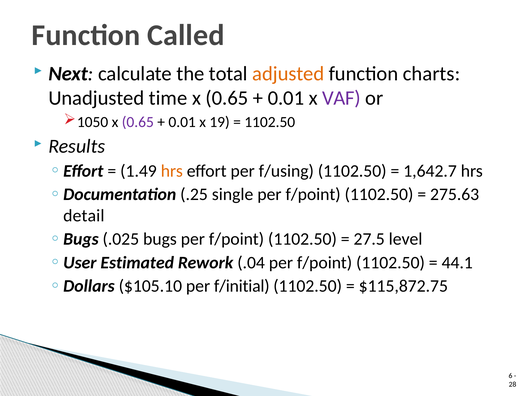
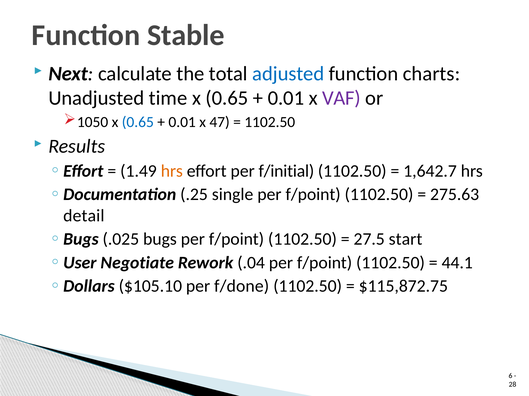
Called: Called -> Stable (186, 35)
adjusted colour: orange -> blue (288, 74)
0.65 colour: purple -> blue (138, 122)
19: 19 -> 47 (220, 122)
f/using: f/using -> f/initial (286, 171)
level: level -> start (406, 240)
Estimated: Estimated -> Negotiate (137, 263)
f/initial: f/initial -> f/done (242, 287)
